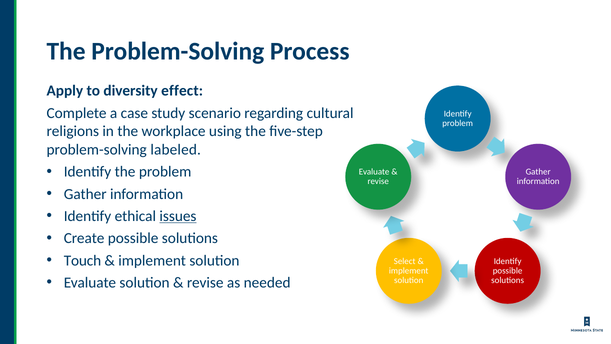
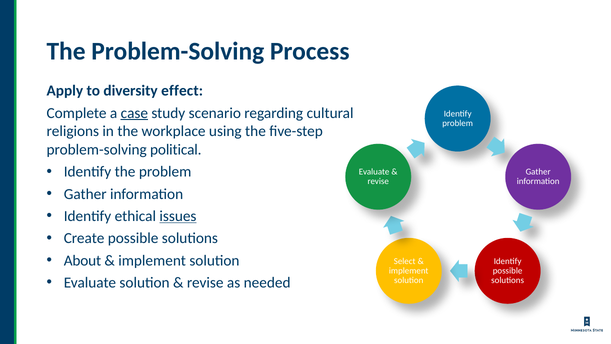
case underline: none -> present (134, 113)
labeled: labeled -> political (176, 150)
Touch: Touch -> About (82, 260)
